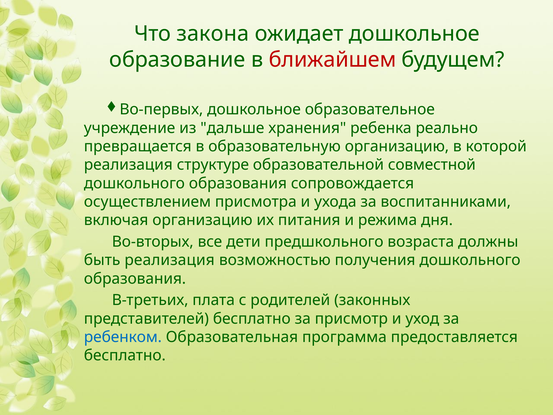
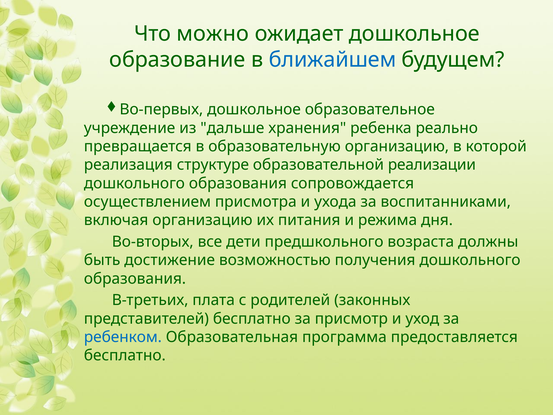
закона: закона -> можно (213, 34)
ближайшем colour: red -> blue (332, 60)
совместной: совместной -> реализации (432, 165)
быть реализация: реализация -> достижение (170, 260)
